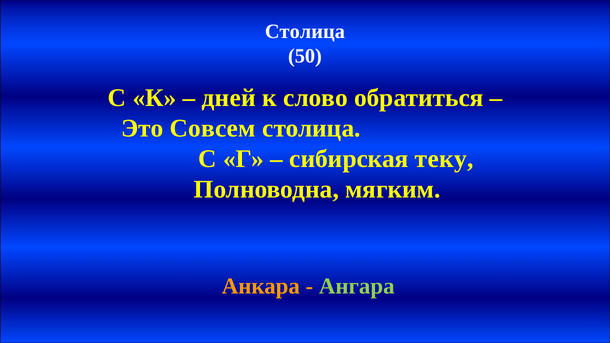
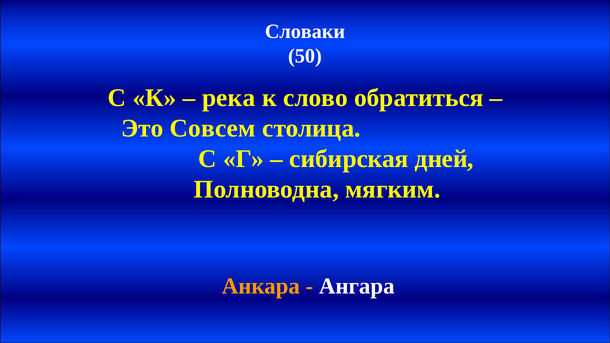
Столица: Столица -> Словаки (305, 32)
дней: дней -> река (229, 98)
теку: теку -> дней (444, 159)
Ангара colour: light green -> white (357, 286)
